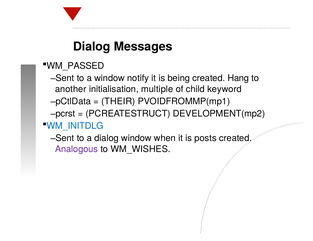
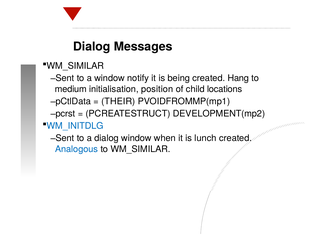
WM_PASSED: WM_PASSED -> WM_SIMILAR (75, 66)
another: another -> medium (71, 89)
multiple: multiple -> position (157, 89)
keyword: keyword -> locations (225, 89)
posts: posts -> lunch (205, 138)
Analogous colour: purple -> blue (77, 149)
to WM_WISHES: WM_WISHES -> WM_SIMILAR (140, 149)
